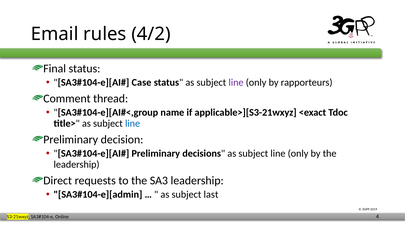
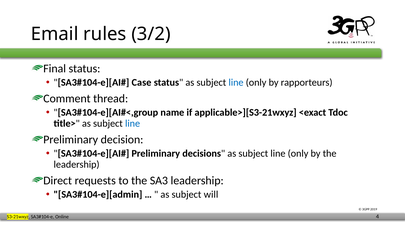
4/2: 4/2 -> 3/2 (151, 34)
line colour: purple -> blue (236, 82)
last: last -> will (211, 194)
